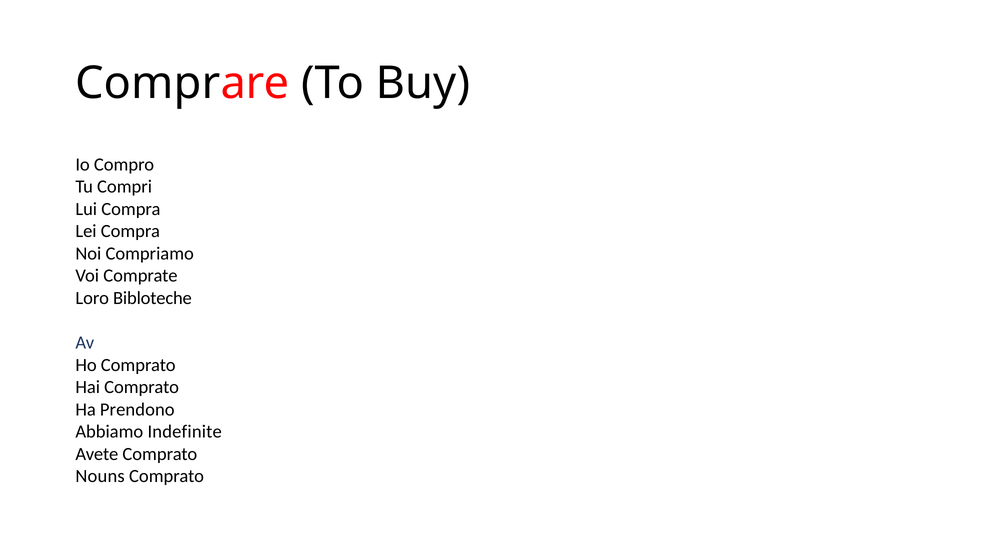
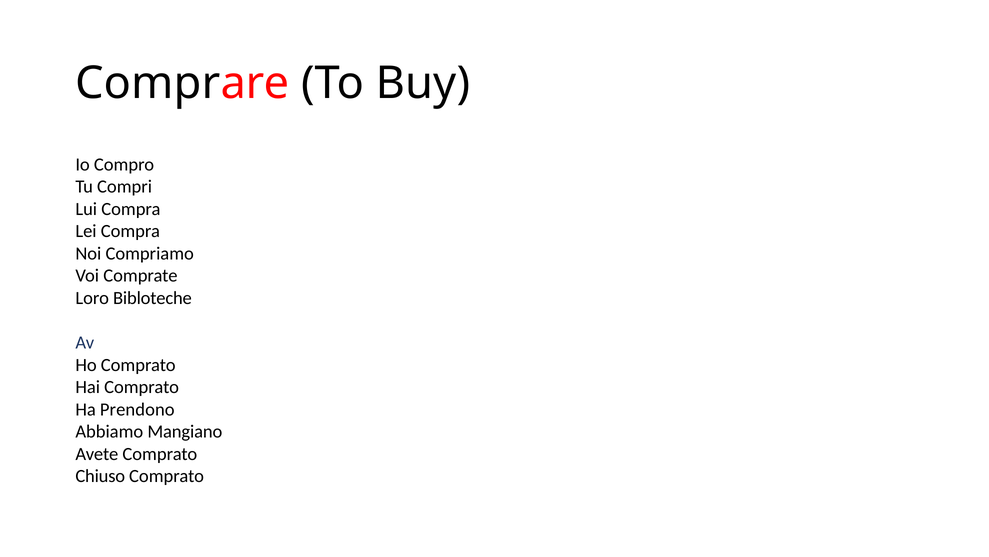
Indefinite: Indefinite -> Mangiano (185, 431)
Nouns: Nouns -> Chiuso (100, 476)
